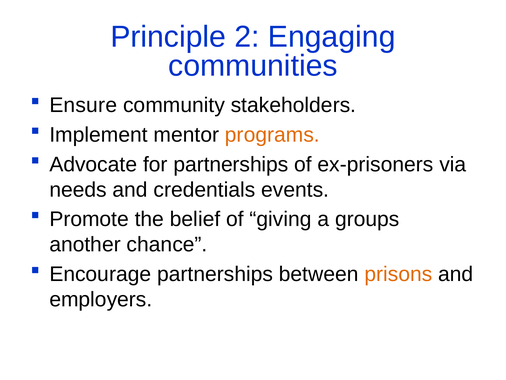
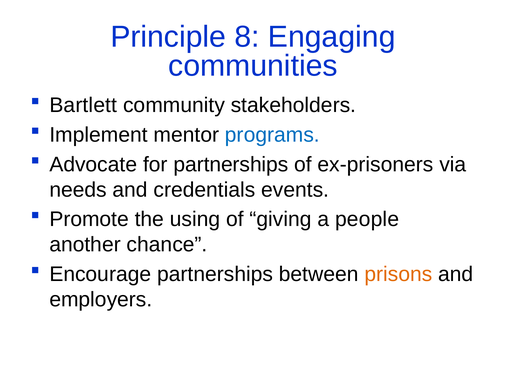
2: 2 -> 8 (247, 37)
Ensure: Ensure -> Bartlett (83, 105)
programs colour: orange -> blue (272, 135)
belief: belief -> using (195, 219)
groups: groups -> people (367, 219)
